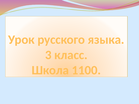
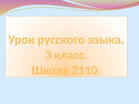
1100: 1100 -> 2110 (86, 70)
